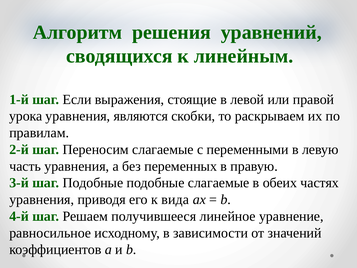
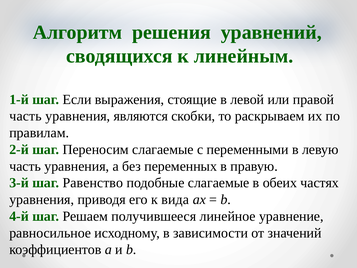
урока: урока -> часть (26, 116)
шаг Подобные: Подобные -> Равенство (93, 183)
